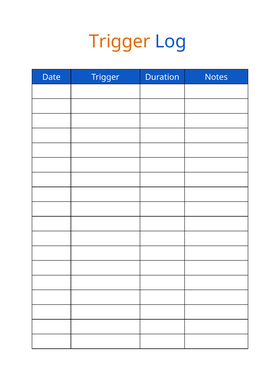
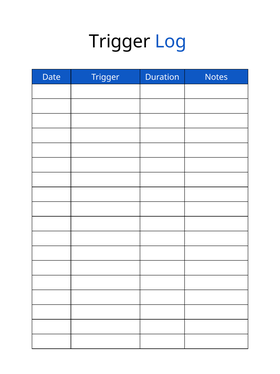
Trigger colour: orange -> black (120, 41)
